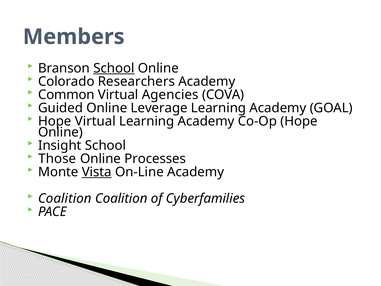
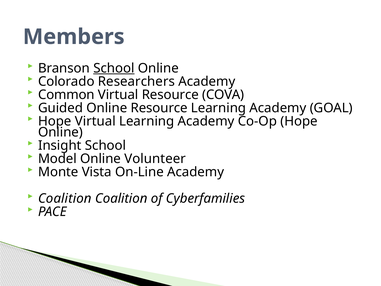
Virtual Agencies: Agencies -> Resource (170, 95)
Online Leverage: Leverage -> Resource (159, 108)
Those: Those -> Model (57, 159)
Processes: Processes -> Volunteer (155, 159)
Vista underline: present -> none (97, 172)
